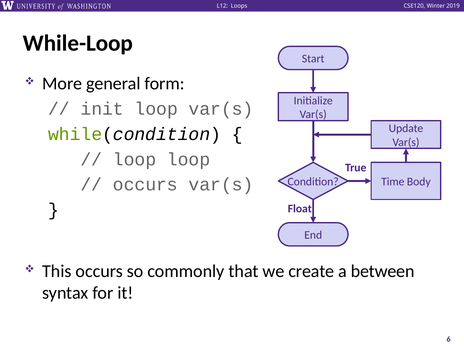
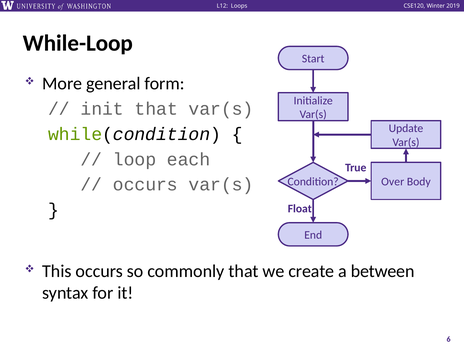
init loop: loop -> that (156, 109)
loop loop: loop -> each (189, 159)
Time: Time -> Over (393, 182)
